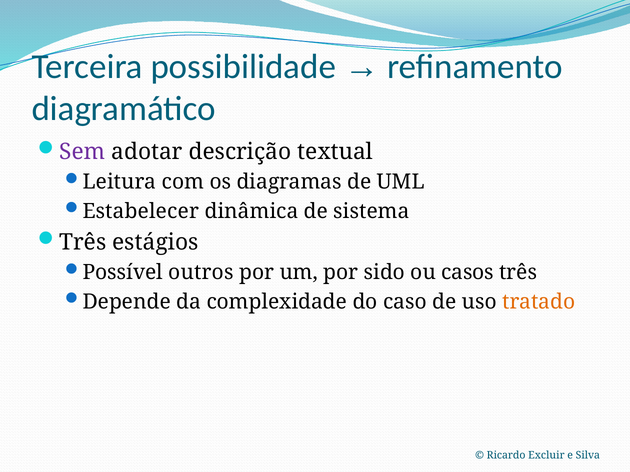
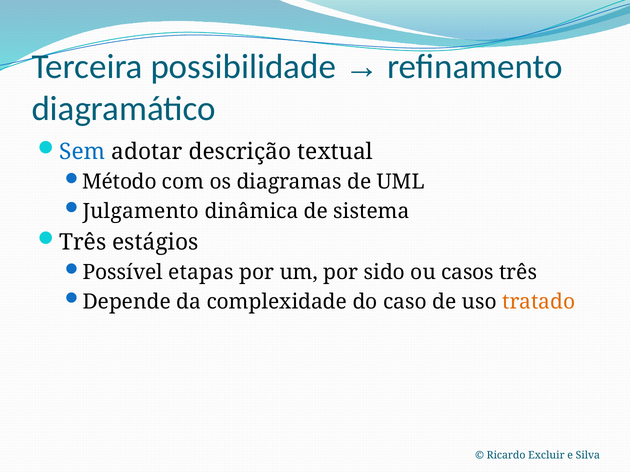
Sem colour: purple -> blue (82, 152)
Leitura: Leitura -> Método (120, 182)
Estabelecer: Estabelecer -> Julgamento (141, 211)
outros: outros -> etapas (201, 273)
